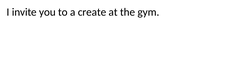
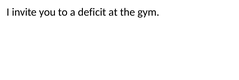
create: create -> deficit (92, 12)
